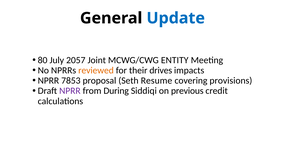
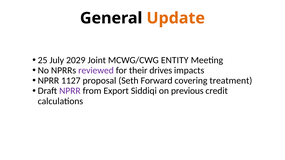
Update colour: blue -> orange (176, 18)
80: 80 -> 25 (43, 60)
2057: 2057 -> 2029 (76, 60)
reviewed colour: orange -> purple (96, 70)
7853: 7853 -> 1127 (71, 81)
Resume: Resume -> Forward (157, 81)
provisions: provisions -> treatment (231, 81)
During: During -> Export (116, 91)
